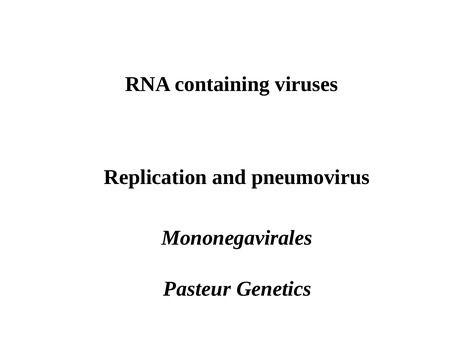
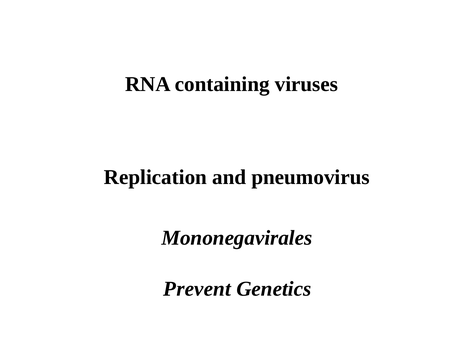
Pasteur: Pasteur -> Prevent (197, 288)
